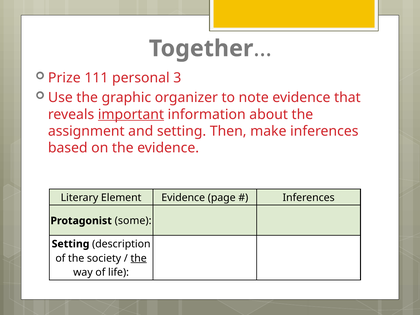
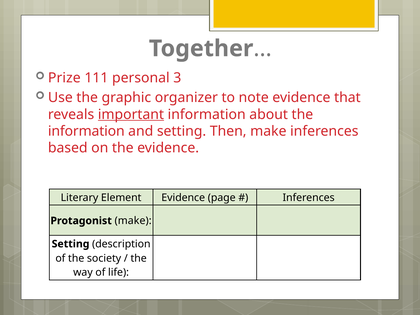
assignment: assignment -> information (86, 131)
Protagonist some: some -> make (133, 221)
the underline: present -> none (139, 258)
